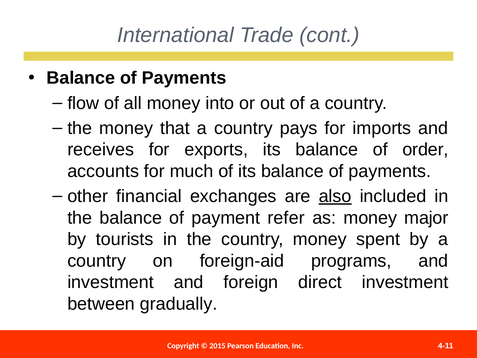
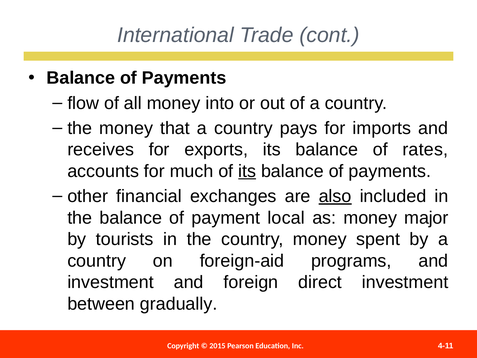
order: order -> rates (425, 150)
its underline: none -> present (247, 171)
refer: refer -> local (286, 218)
